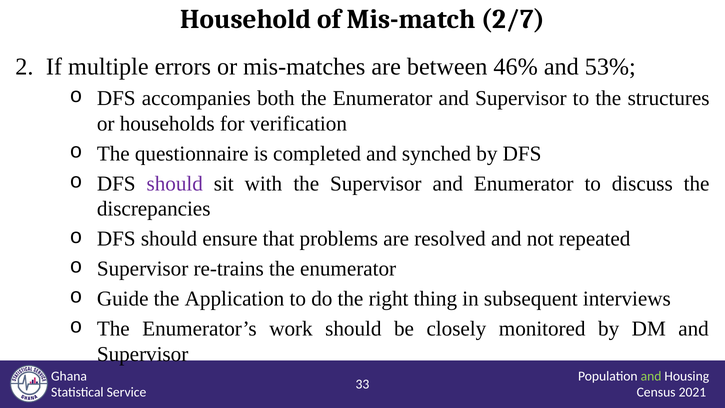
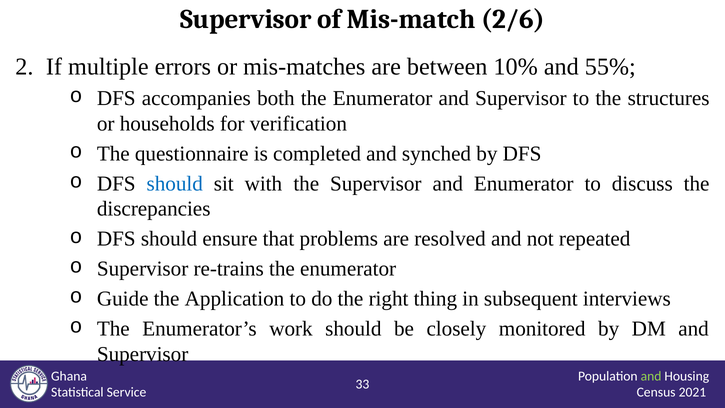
Household: Household -> Supervisor (246, 19)
2/7: 2/7 -> 2/6 (513, 19)
46%: 46% -> 10% (516, 67)
53%: 53% -> 55% (610, 67)
should colour: purple -> blue (175, 183)
